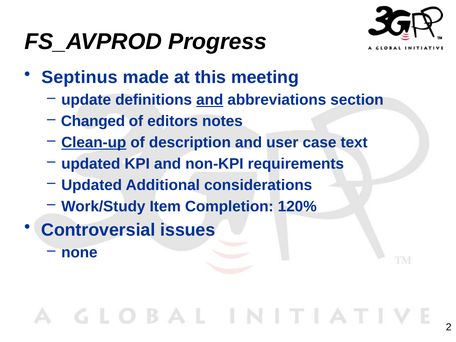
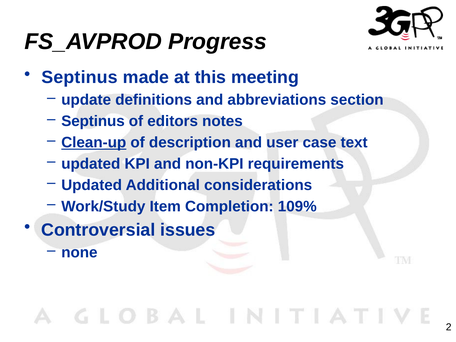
and underline: present -> none (210, 100)
Changed: Changed -> Septinus (93, 121)
120%: 120% -> 109% (297, 206)
